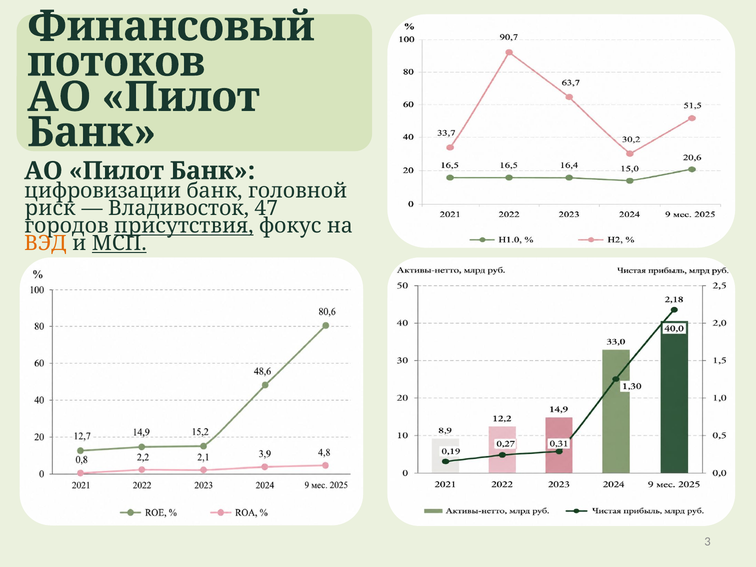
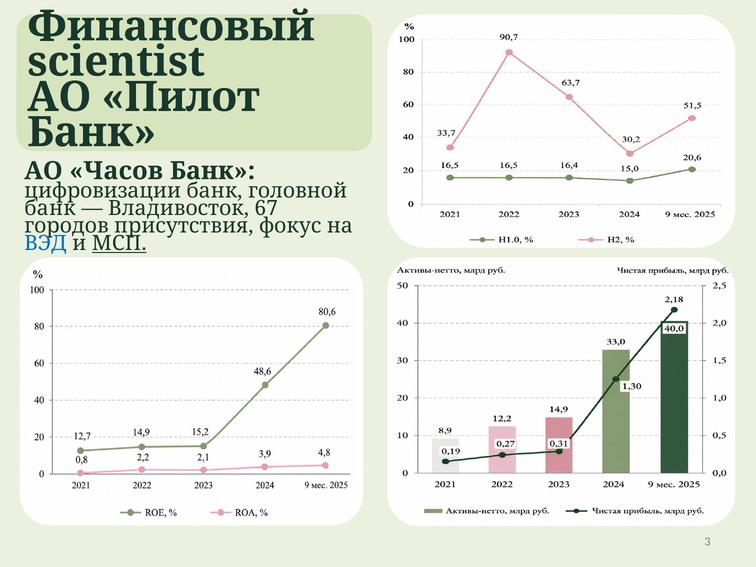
потоков: потоков -> scientist (116, 62)
Пилот: Пилот -> Часов (116, 171)
риск: риск -> банк (50, 208)
47: 47 -> 67 (266, 208)
присутствия underline: present -> none (184, 226)
ВЭД colour: orange -> blue (46, 244)
